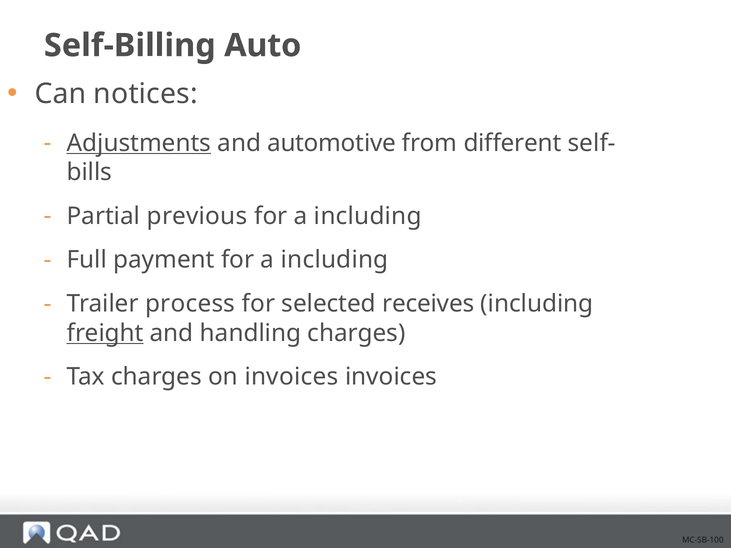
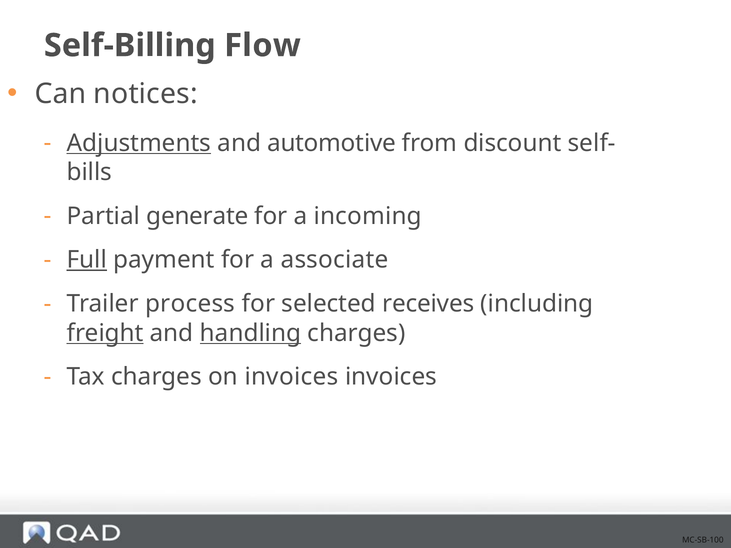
Auto: Auto -> Flow (262, 46)
different: different -> discount (513, 143)
previous: previous -> generate (197, 216)
including: including -> incoming (368, 216)
Full underline: none -> present (87, 260)
payment for a including: including -> associate (335, 260)
handling underline: none -> present (250, 333)
